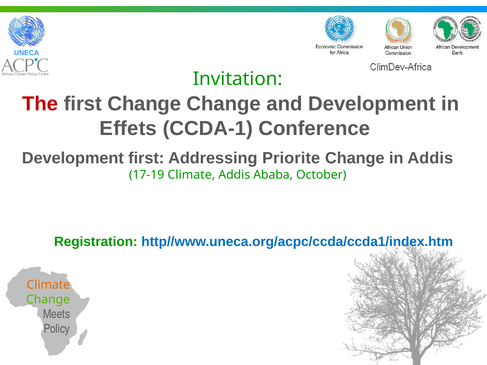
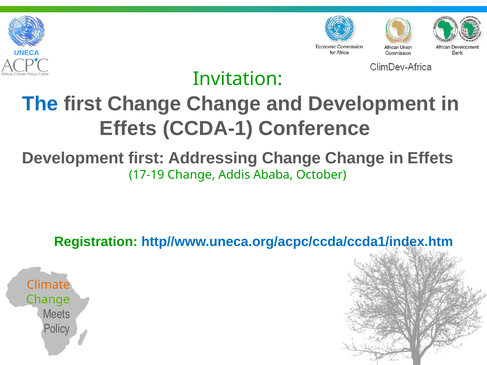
The colour: red -> blue (40, 104)
Addressing Priorite: Priorite -> Change (291, 158)
Change in Addis: Addis -> Effets (430, 158)
17-19 Climate: Climate -> Change (191, 175)
